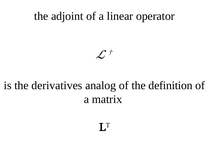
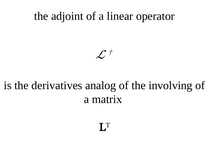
definition: definition -> involving (170, 86)
